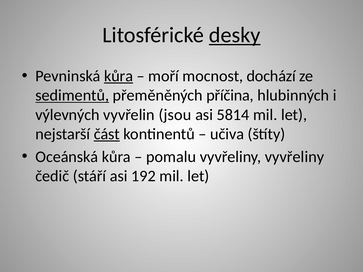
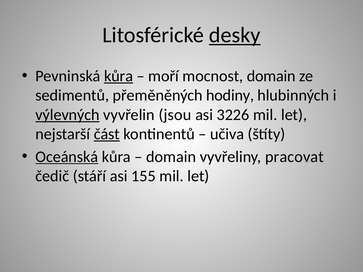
mocnost dochází: dochází -> domain (271, 76)
sedimentů underline: present -> none (72, 96)
příčina: příčina -> hodiny (230, 96)
výlevných underline: none -> present (68, 115)
5814: 5814 -> 3226 (233, 115)
Oceánská underline: none -> present (67, 157)
pomalu: pomalu -> domain (171, 157)
vyvřeliny vyvřeliny: vyvřeliny -> pracovat (294, 157)
192: 192 -> 155 (143, 176)
